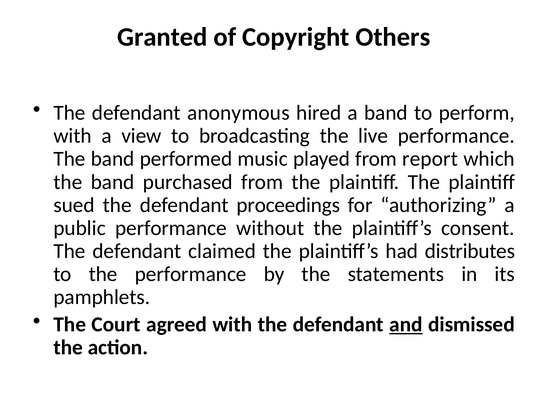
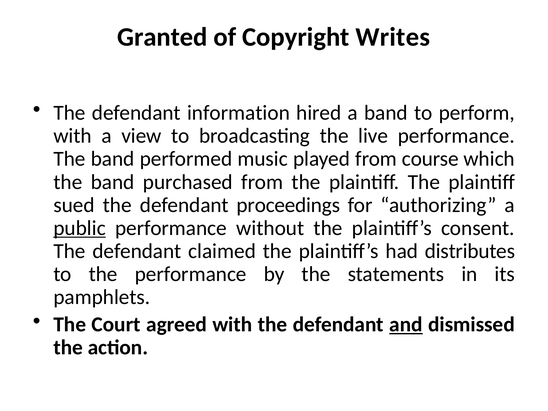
Others: Others -> Writes (393, 37)
anonymous: anonymous -> information (238, 113)
report: report -> course (430, 159)
public underline: none -> present (80, 228)
